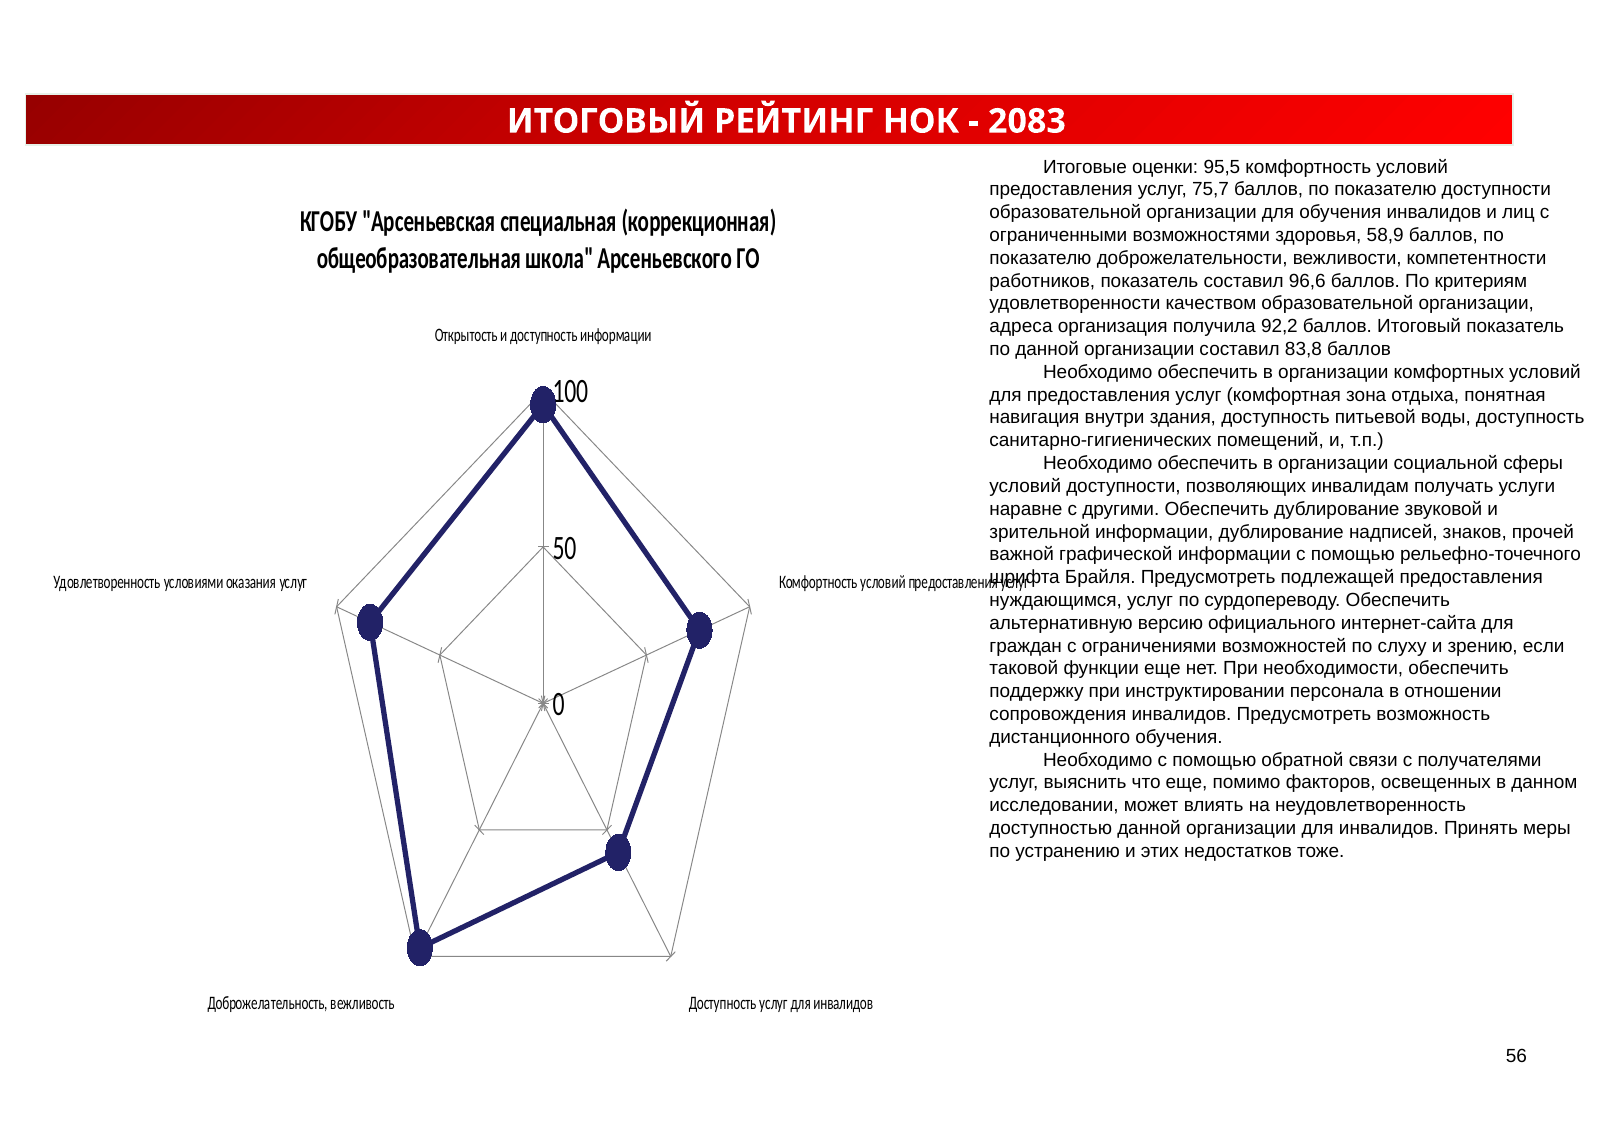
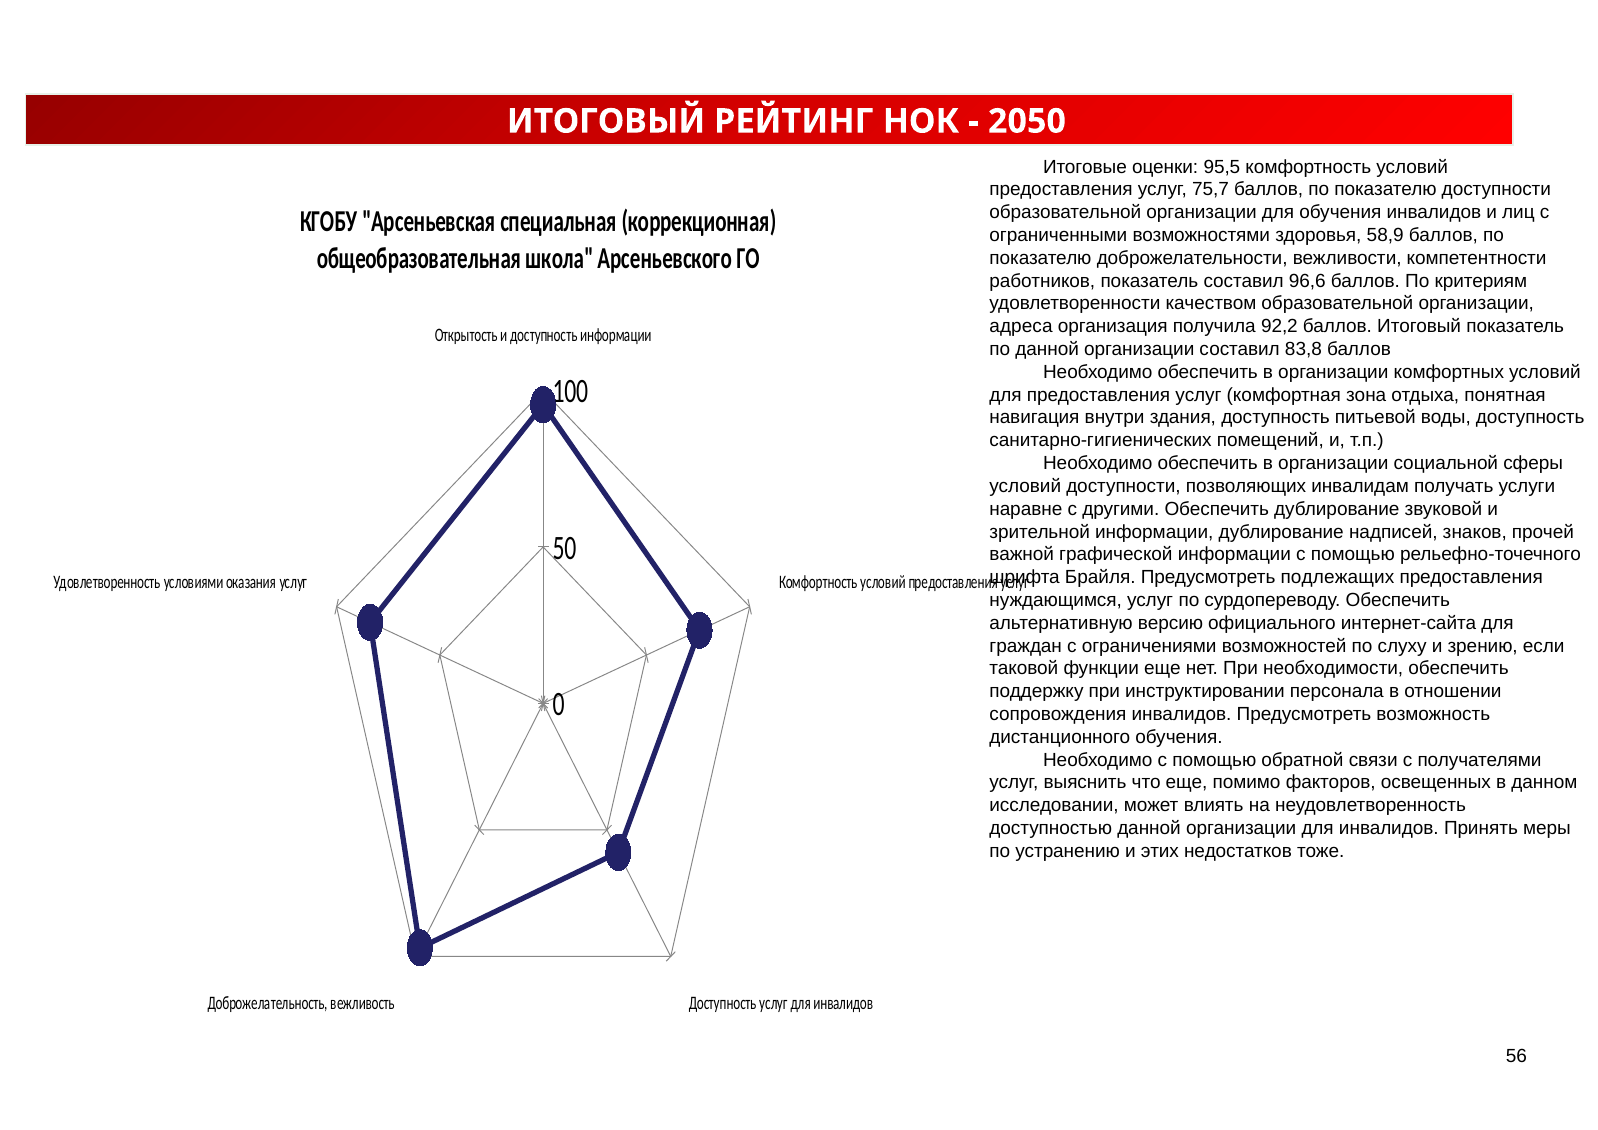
2083: 2083 -> 2050 (1027, 121)
подлежащей: подлежащей -> подлежащих (1337, 577)
